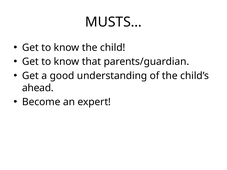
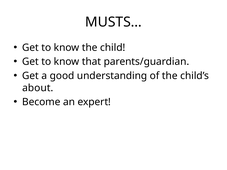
ahead: ahead -> about (38, 88)
